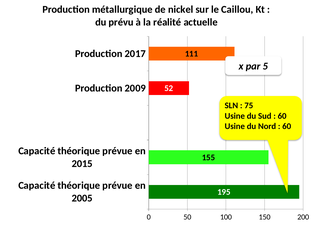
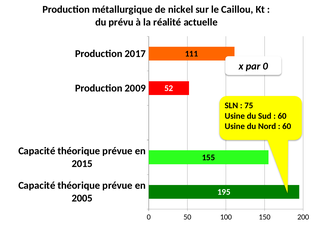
par 5: 5 -> 0 (265, 66)
